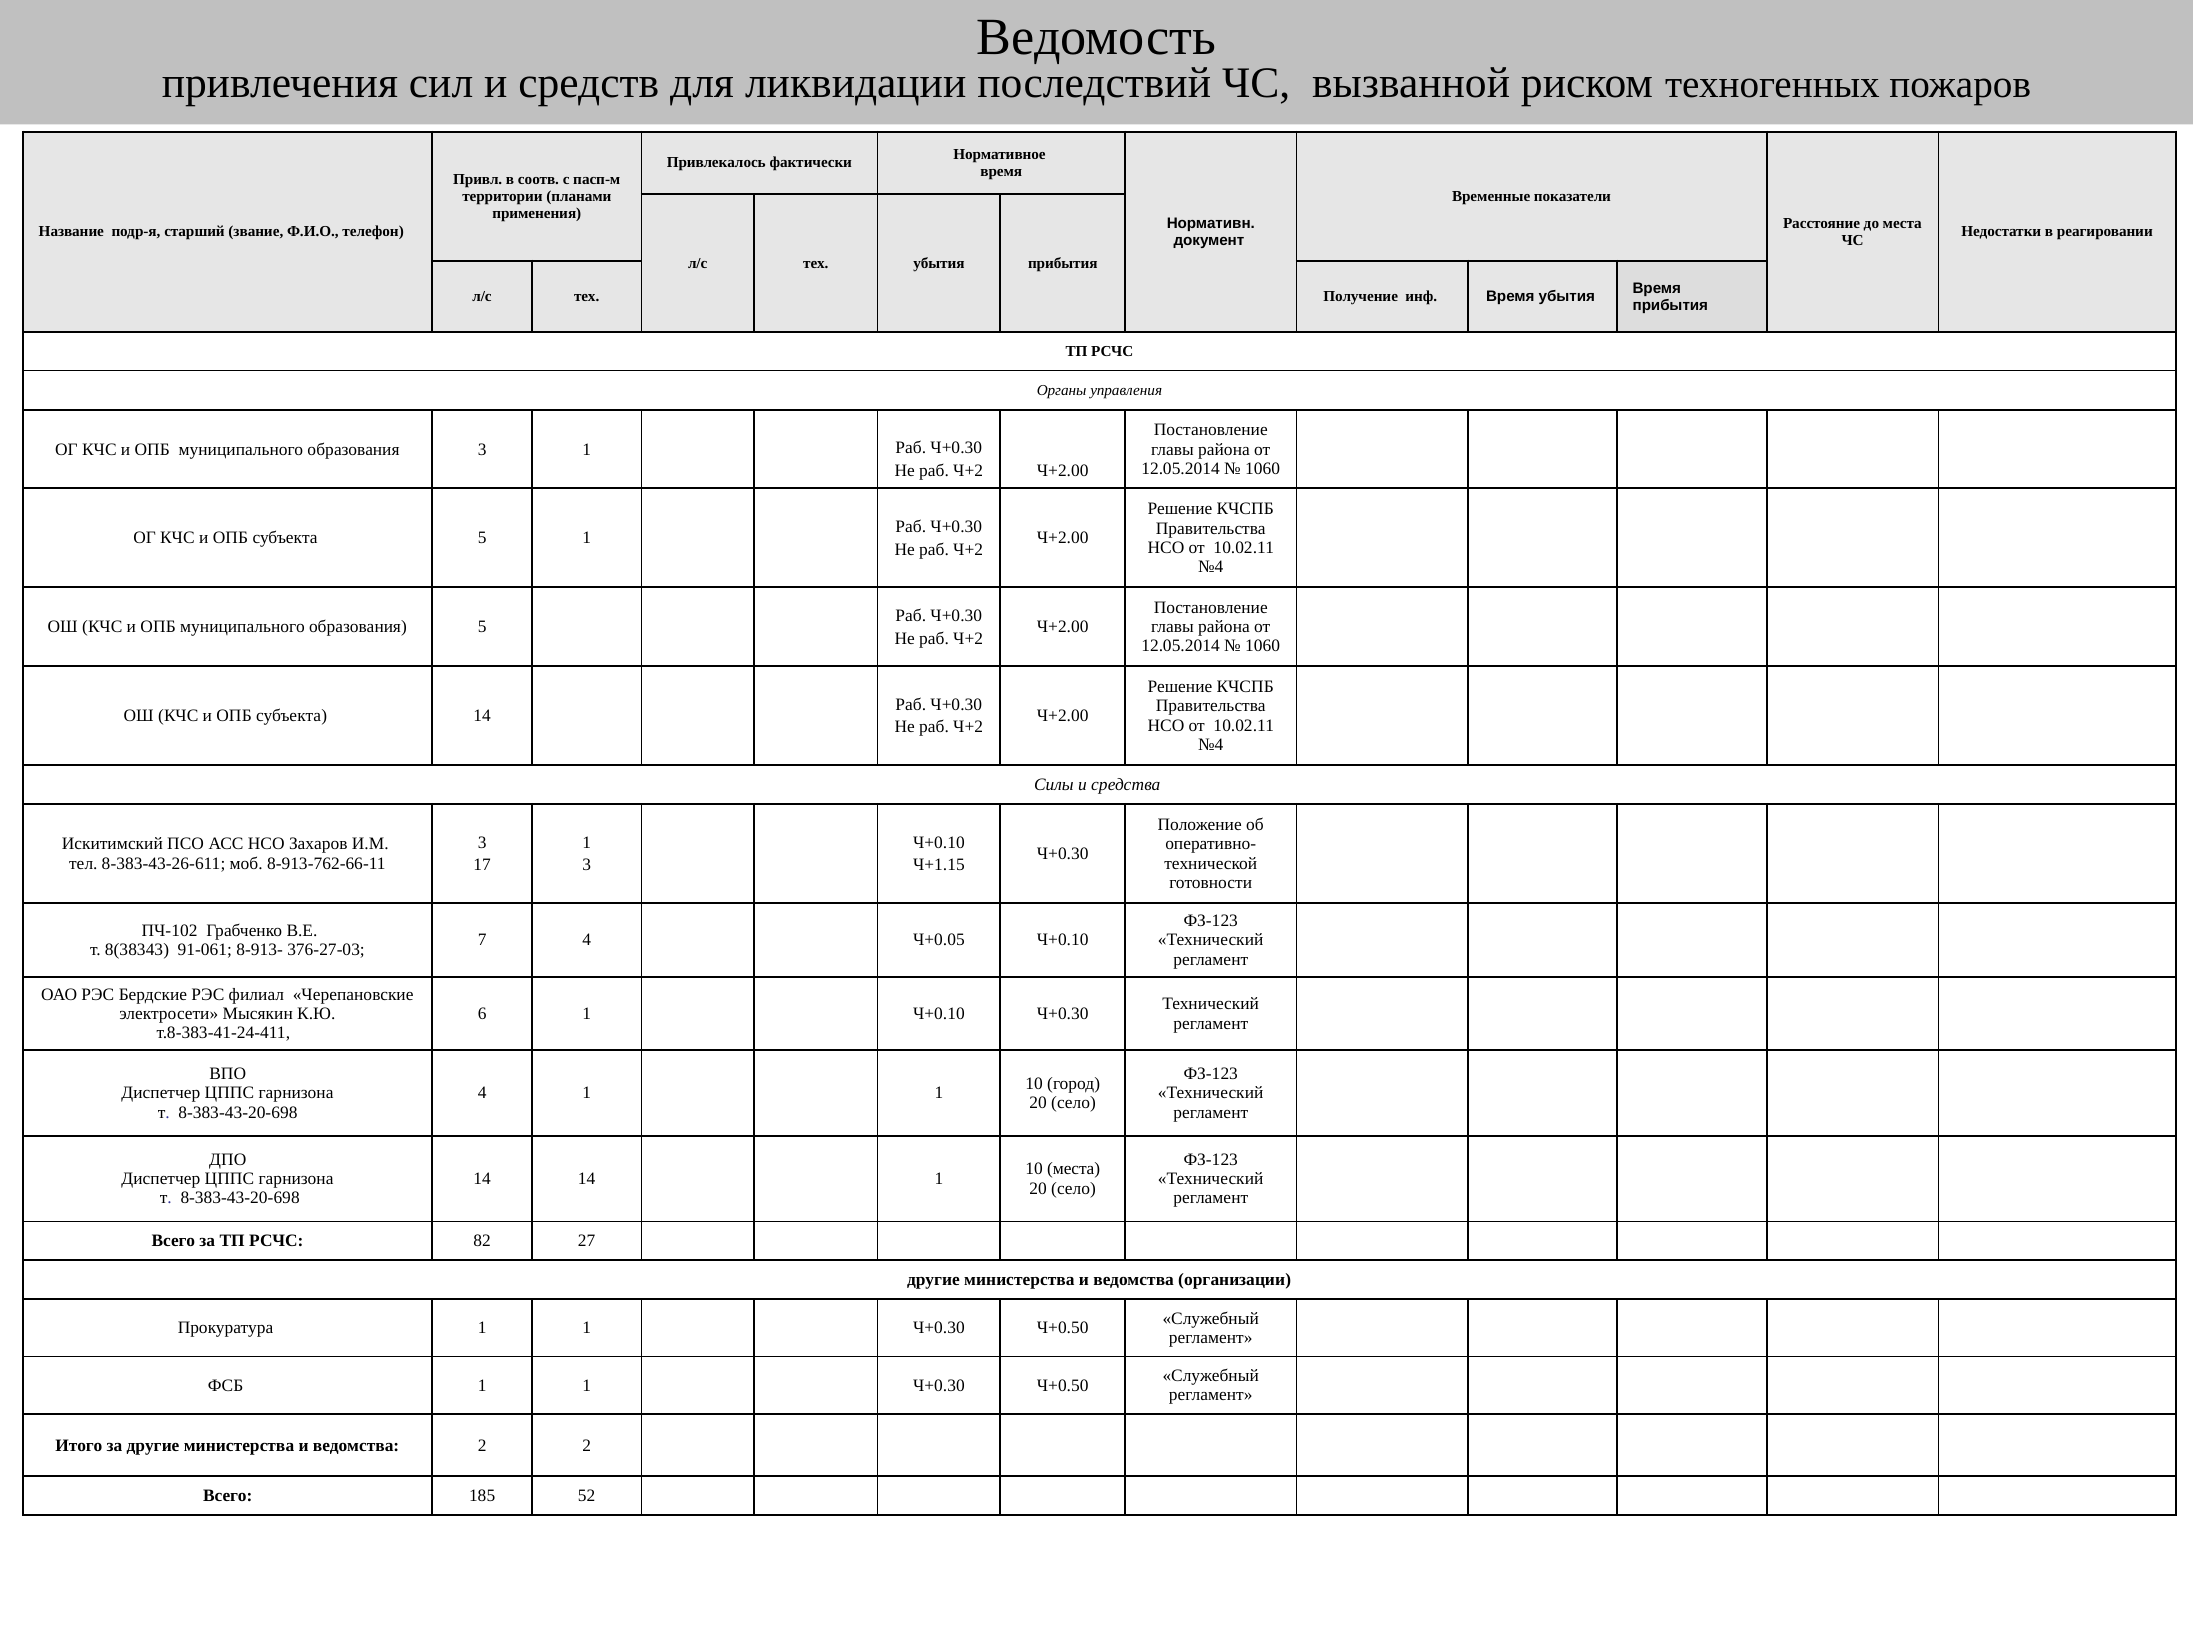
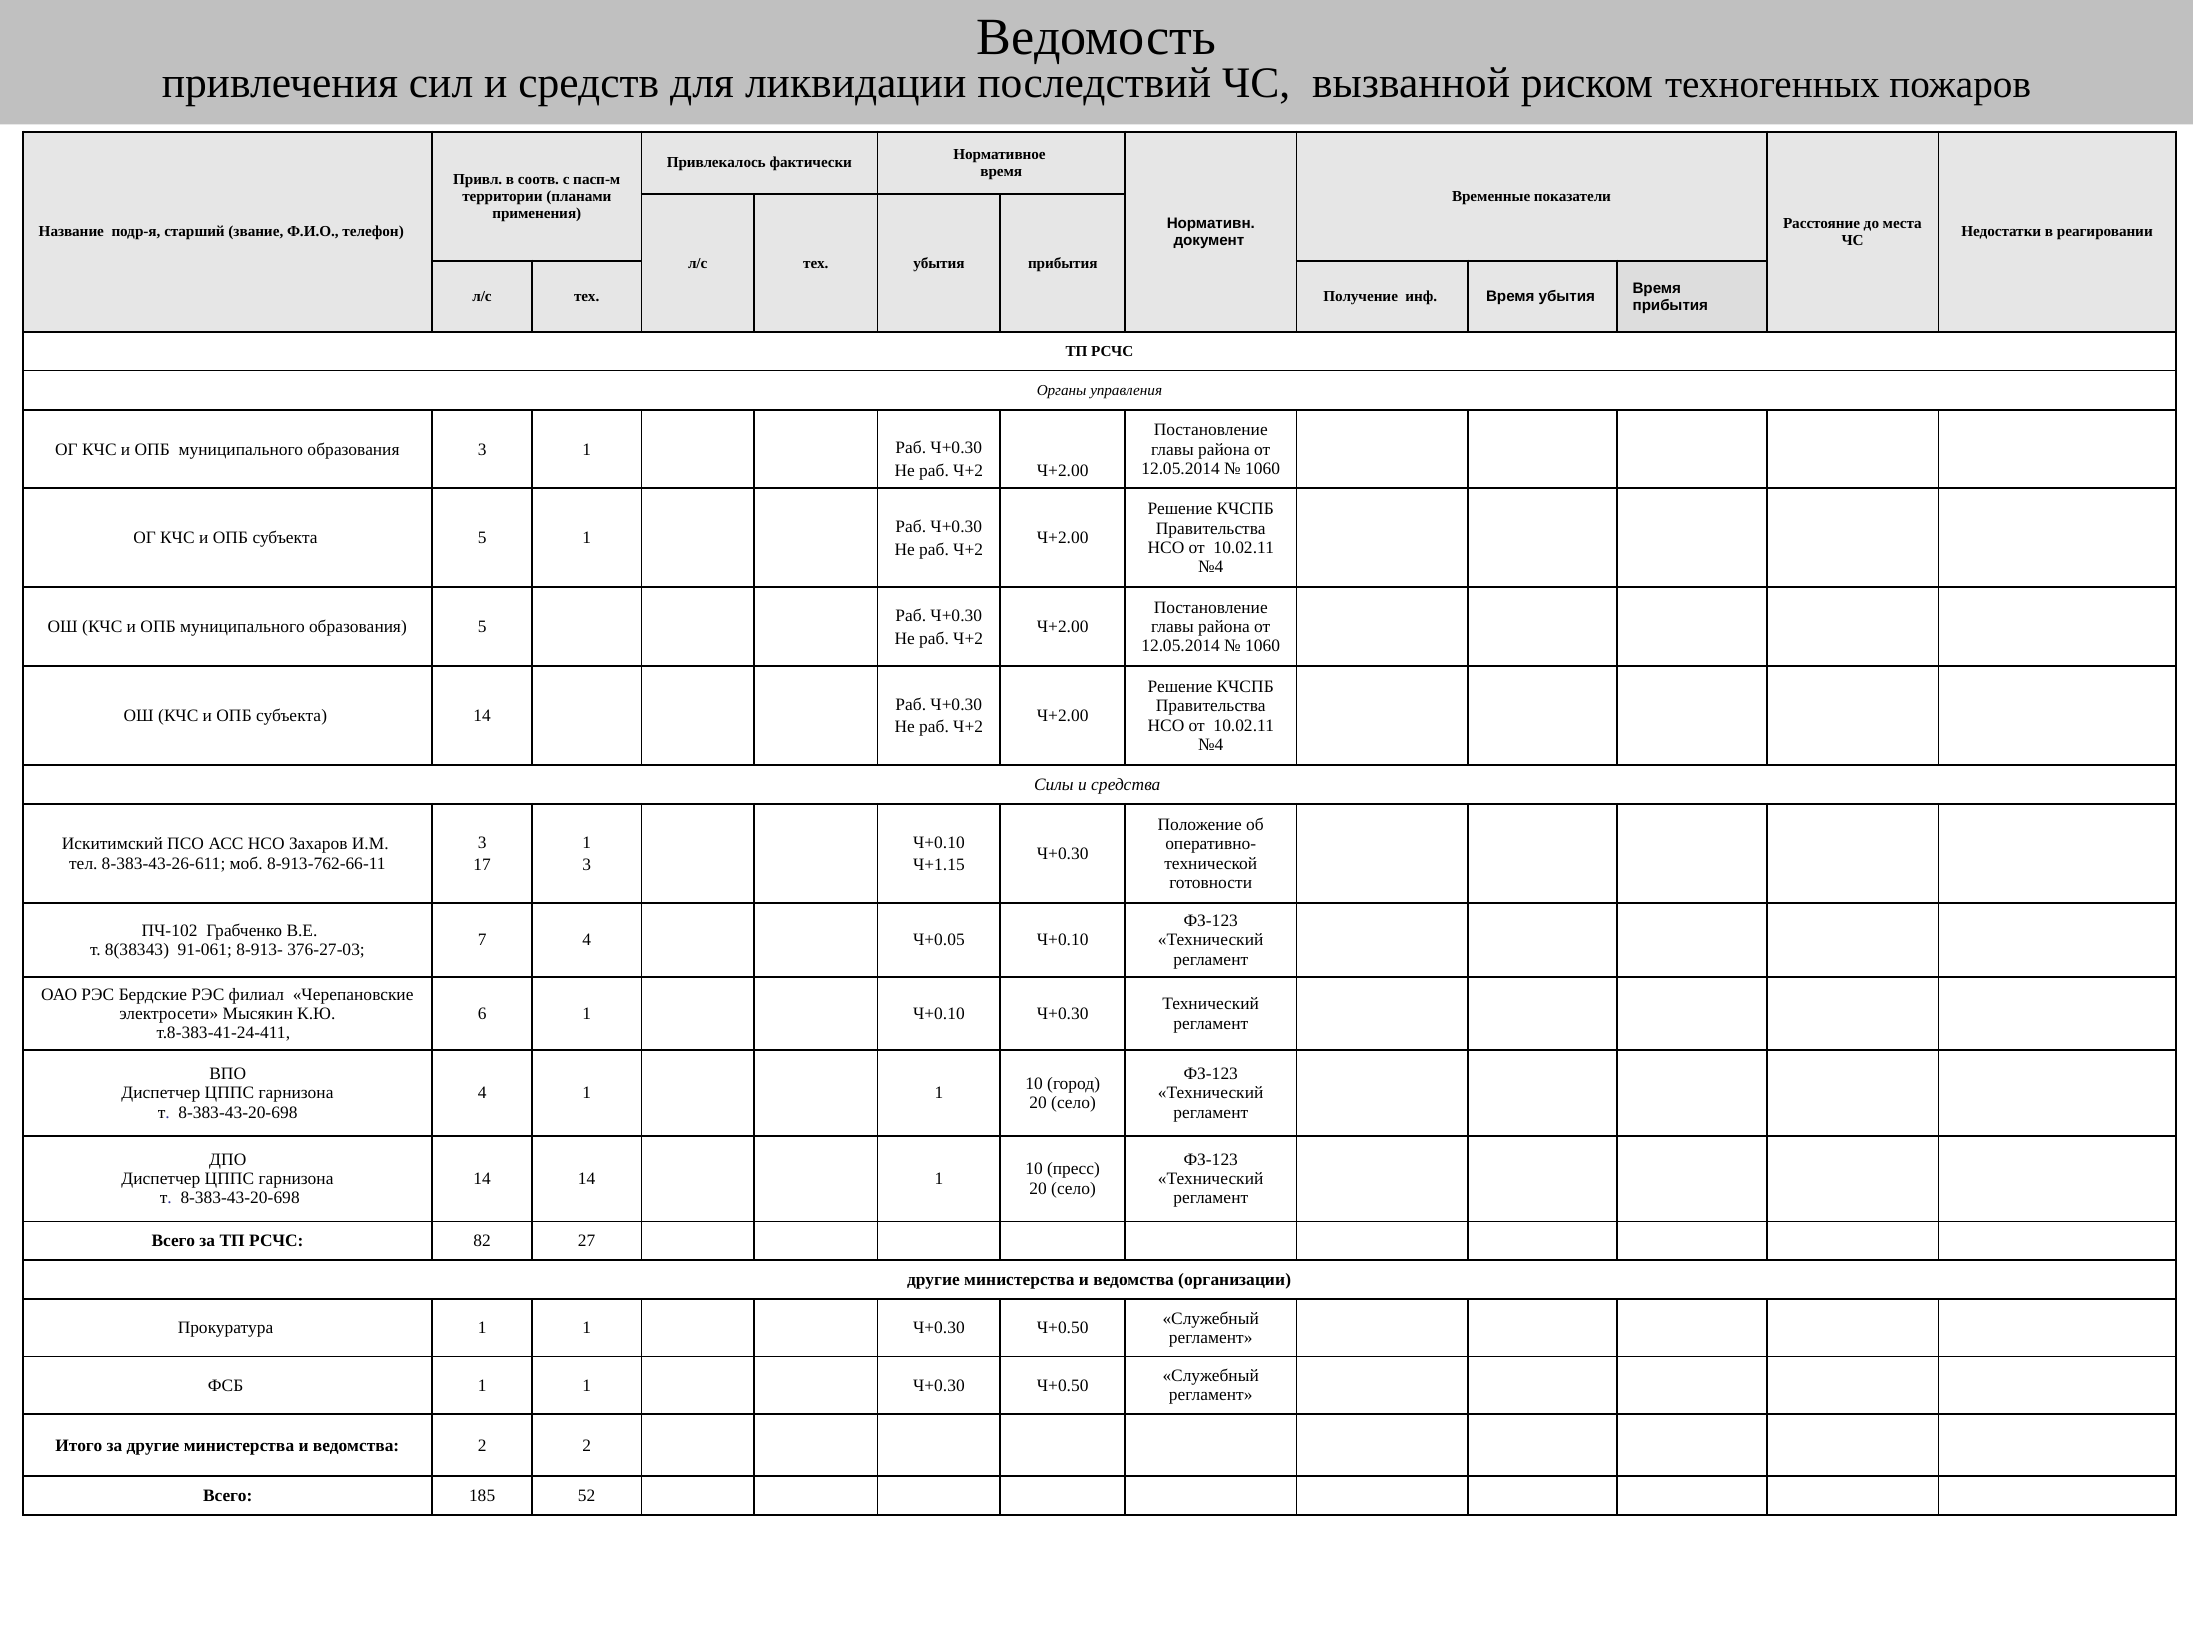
10 места: места -> пресс (1074, 1169)
